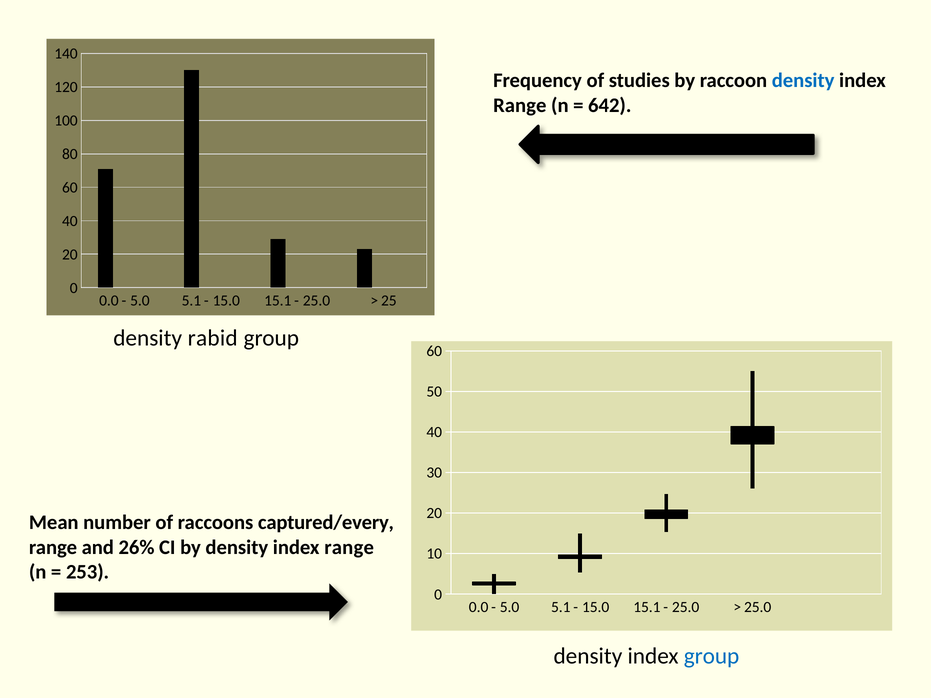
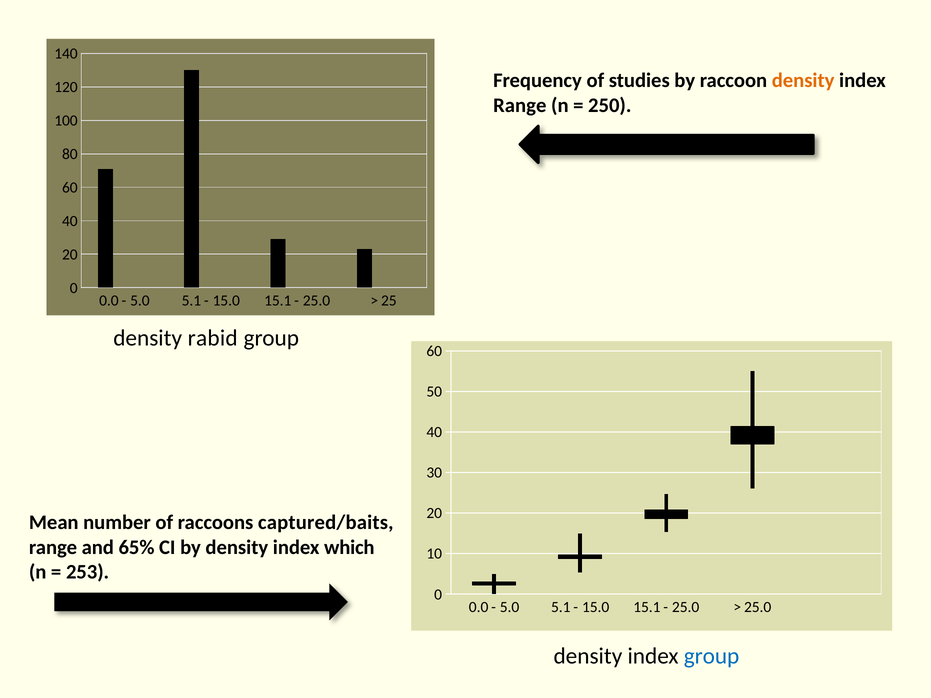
density colour: blue -> orange (803, 80)
642: 642 -> 250 (610, 105)
captured/every: captured/every -> captured/baits (326, 523)
26%: 26% -> 65% (137, 548)
by density index range: range -> which (349, 548)
